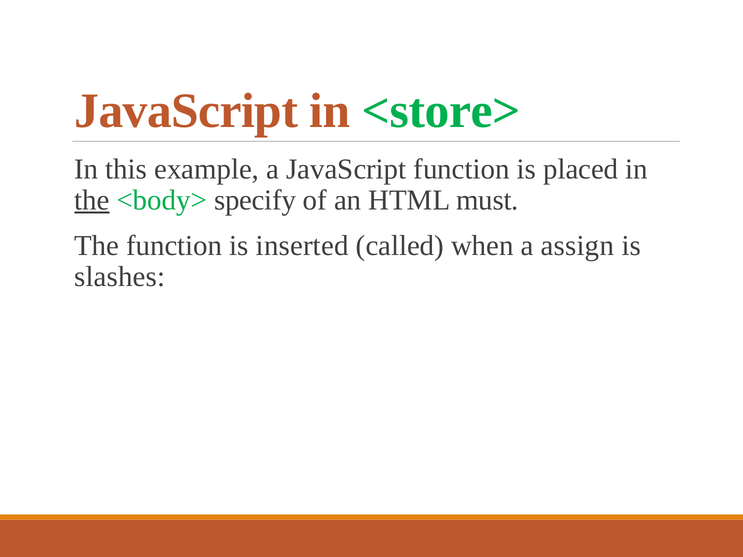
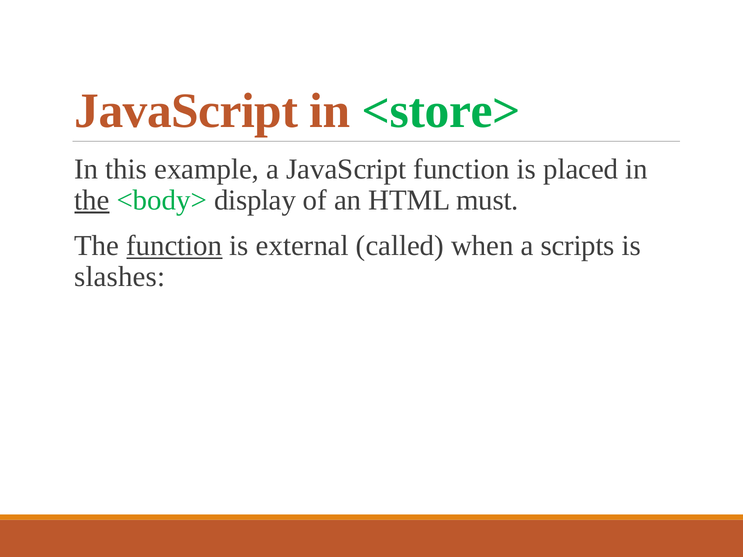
specify: specify -> display (255, 200)
function underline: none -> present (174, 246)
inserted: inserted -> external (302, 246)
assign: assign -> scripts (578, 246)
